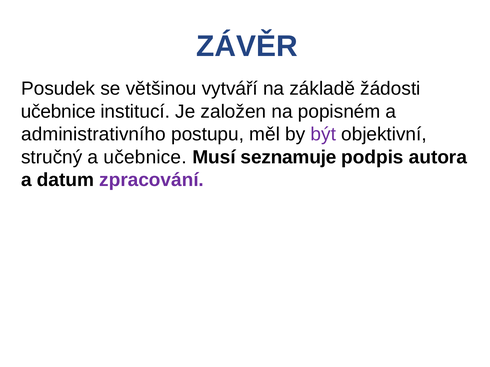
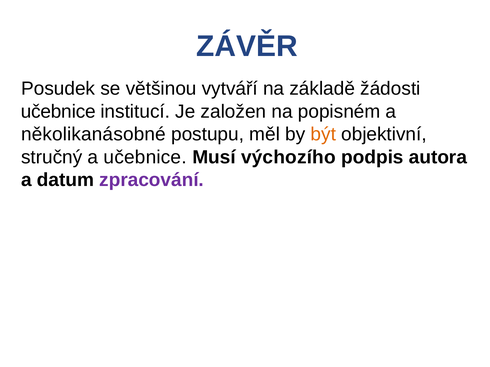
administrativního: administrativního -> několikanásobné (93, 134)
být colour: purple -> orange (323, 134)
seznamuje: seznamuje -> výchozího (288, 157)
